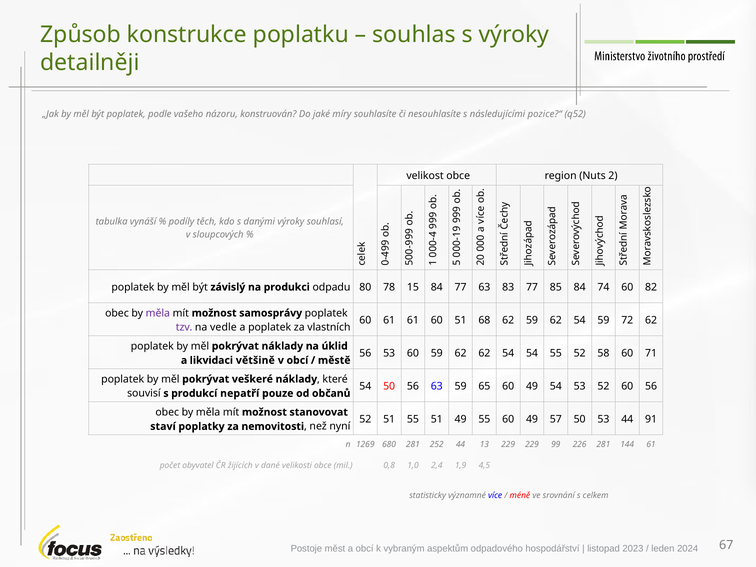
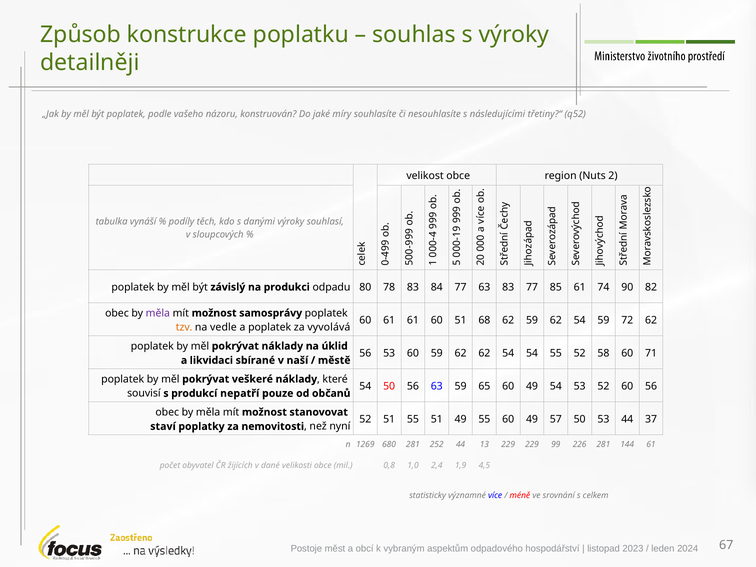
pozice?“: pozice?“ -> třetiny?“ (545, 114)
78 15: 15 -> 83 (413, 287)
85 84: 84 -> 61 (580, 287)
74 60: 60 -> 90 (627, 287)
tzv colour: purple -> orange (184, 327)
vlastních: vlastních -> vyvolává (329, 327)
většině: většině -> sbírané (255, 360)
v obcí: obcí -> naší (297, 360)
91: 91 -> 37 (651, 419)
